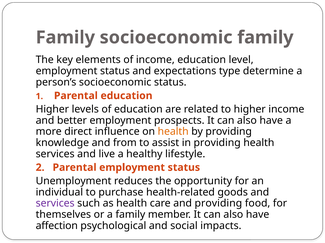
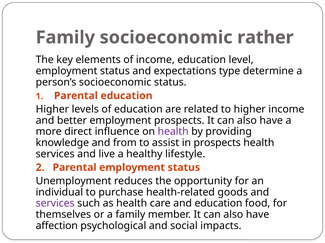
socioeconomic family: family -> rather (265, 38)
health colour: orange -> purple (173, 132)
in providing: providing -> prospects (217, 143)
and providing: providing -> education (218, 204)
